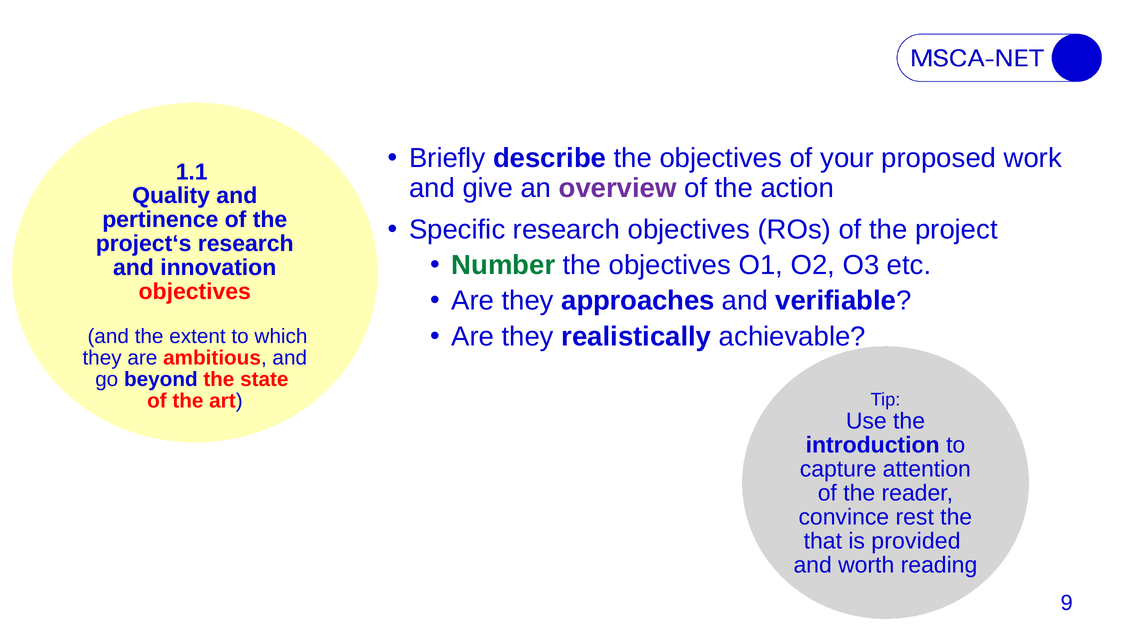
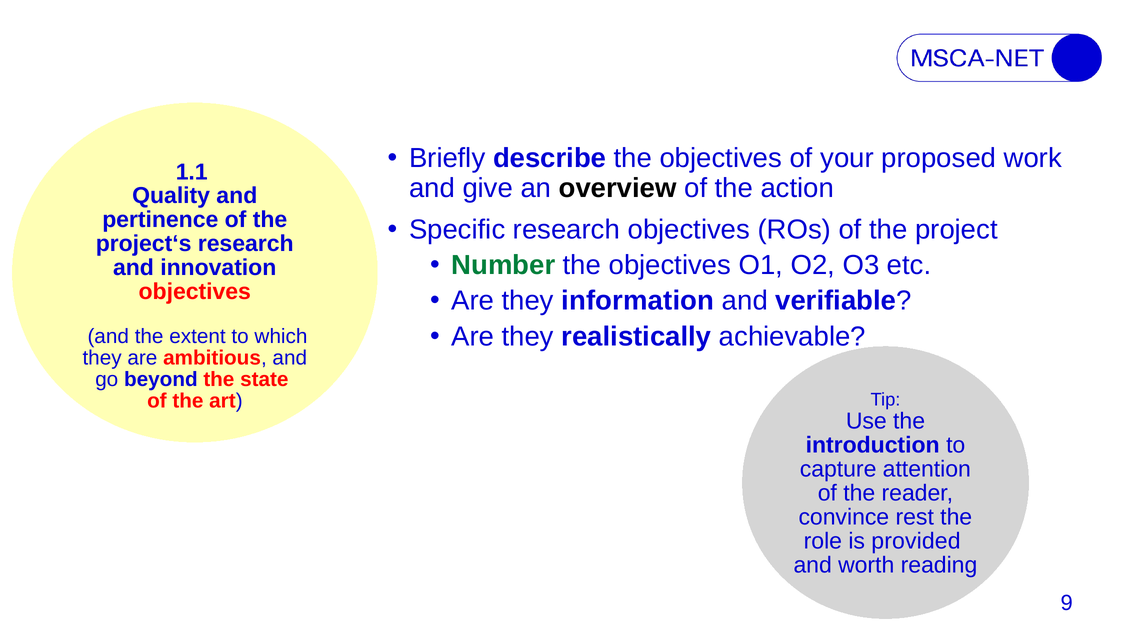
overview colour: purple -> black (618, 188)
approaches: approaches -> information (638, 301)
that: that -> role (823, 541)
